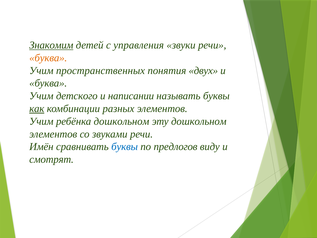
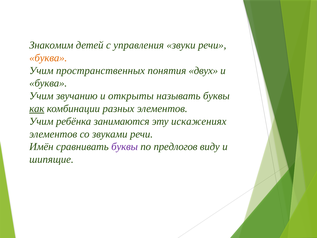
Знакомим underline: present -> none (51, 45)
детского: детского -> звучанию (77, 96)
написании: написании -> открыты (131, 96)
ребёнка дошкольном: дошкольном -> занимаются (122, 121)
эту дошкольном: дошкольном -> искажениях (199, 121)
буквы colour: blue -> purple (125, 147)
смотрят: смотрят -> шипящие (51, 159)
